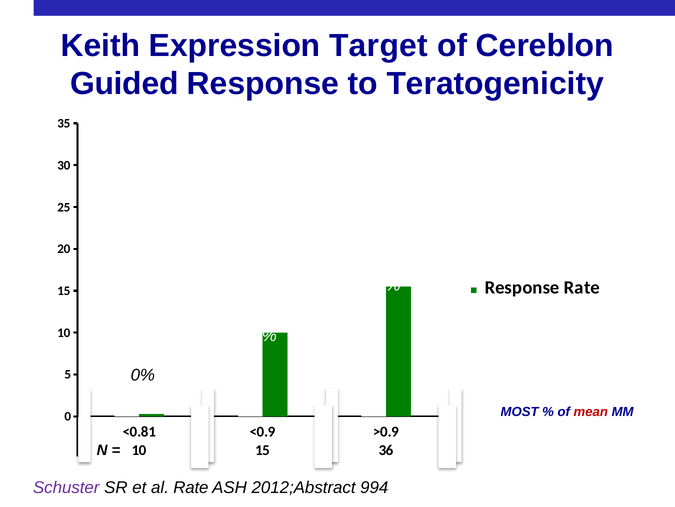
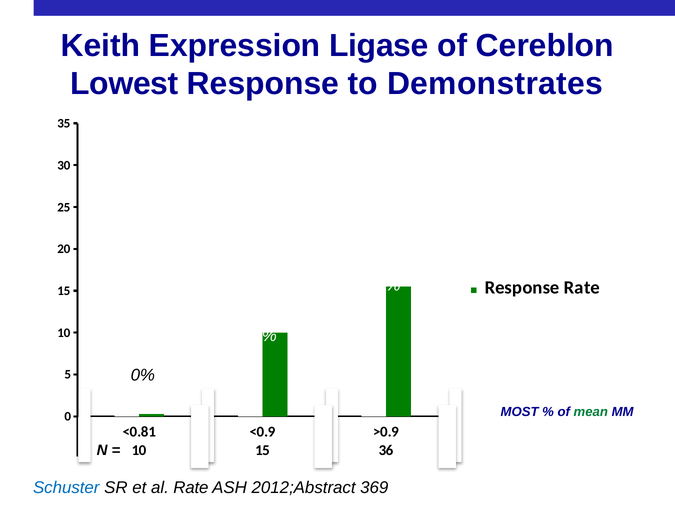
Target: Target -> Ligase (379, 46)
Guided: Guided -> Lowest (124, 84)
Teratogenicity: Teratogenicity -> Demonstrates (495, 84)
mean colour: red -> green (591, 411)
Schuster colour: purple -> blue (66, 487)
994: 994 -> 369 (374, 487)
